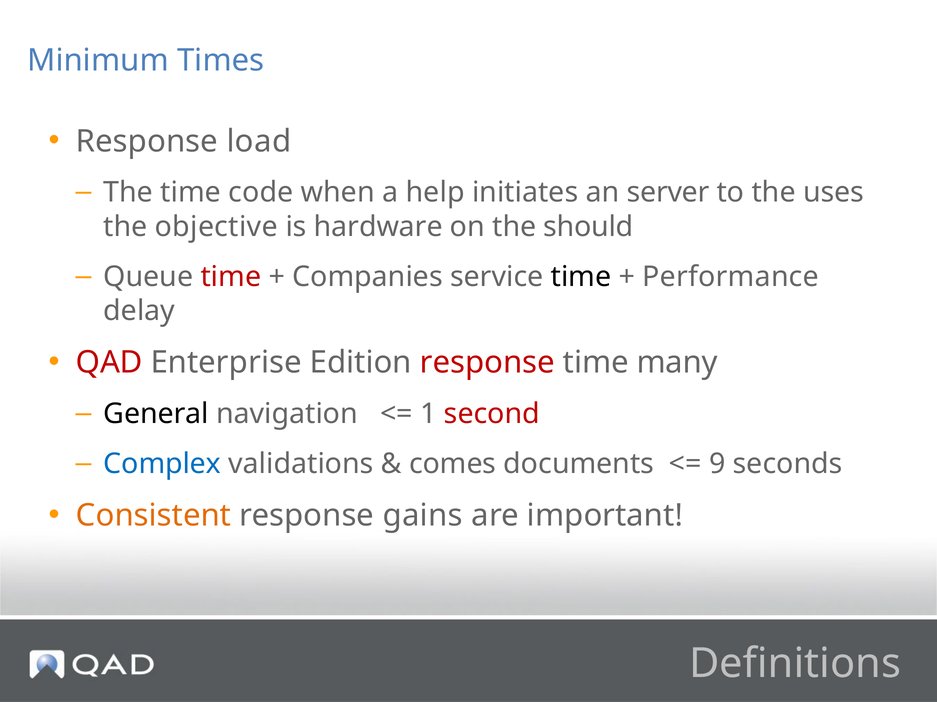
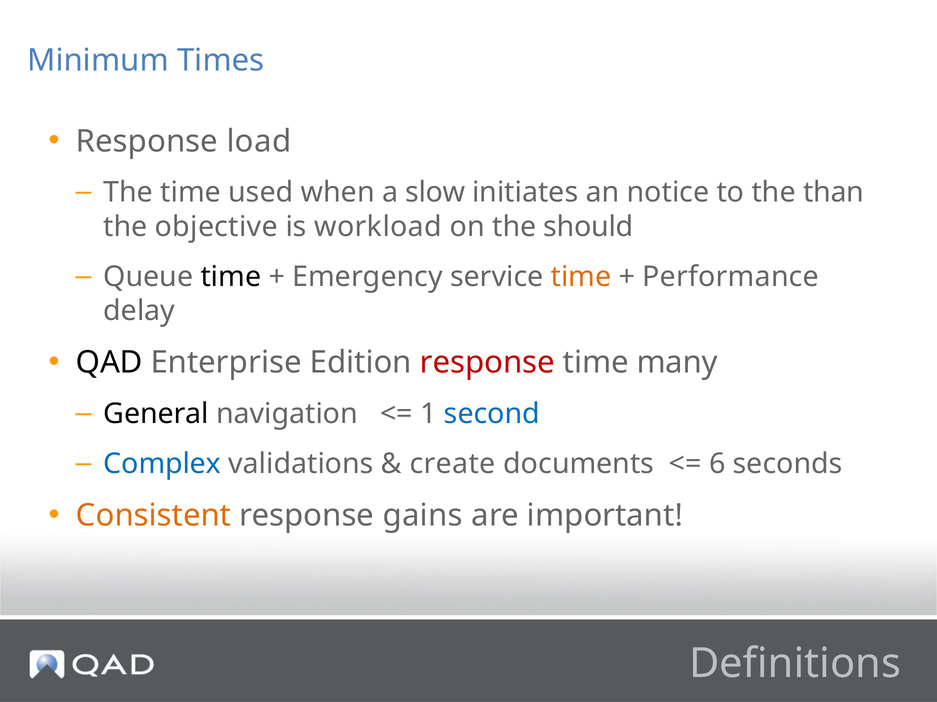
code: code -> used (261, 193)
help: help -> slow (435, 193)
server: server -> notice (668, 193)
uses: uses -> than (834, 193)
hardware: hardware -> workload (378, 227)
time colour: red -> black (231, 277)
Companies: Companies -> Emergency (368, 277)
time colour: black -> orange (581, 277)
QAD colour: red -> black (109, 363)
second colour: red -> blue (492, 414)
comes: comes -> create (452, 464)
9: 9 -> 6 (717, 464)
